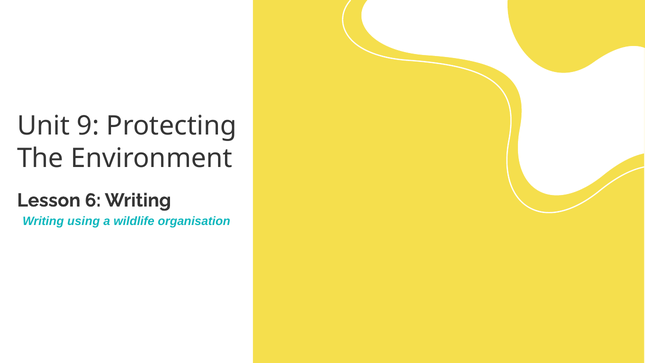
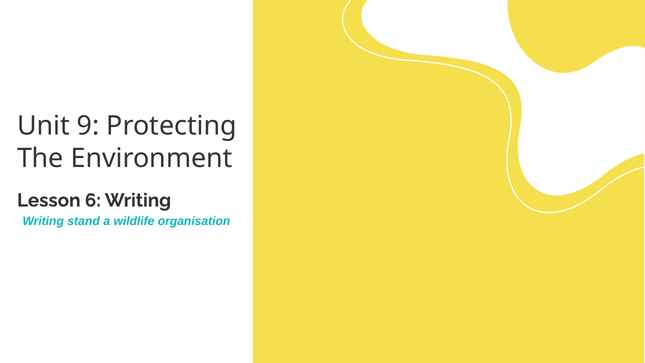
using: using -> stand (84, 221)
